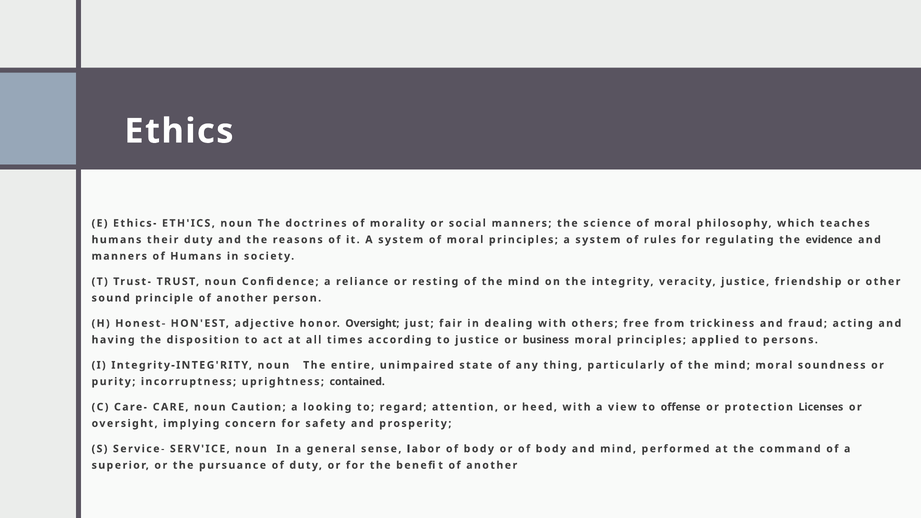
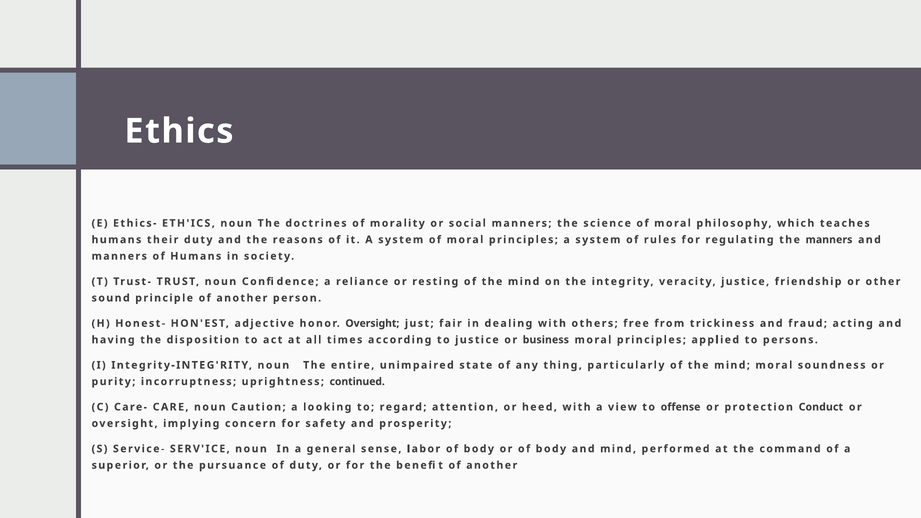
the evidence: evidence -> manners (829, 240)
contained: contained -> continued (357, 382)
Licenses: Licenses -> Conduct (821, 407)
